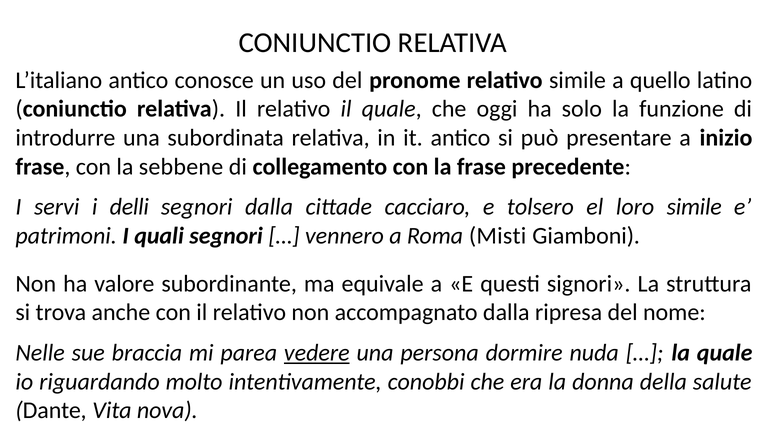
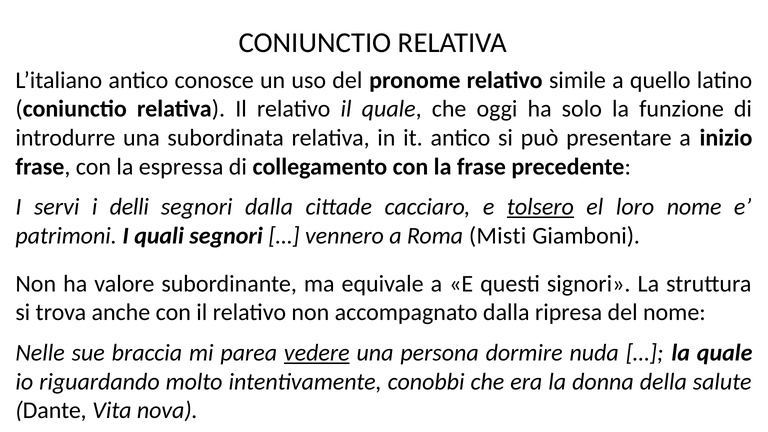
sebbene: sebbene -> espressa (181, 167)
tolsero underline: none -> present (540, 207)
loro simile: simile -> nome (694, 207)
